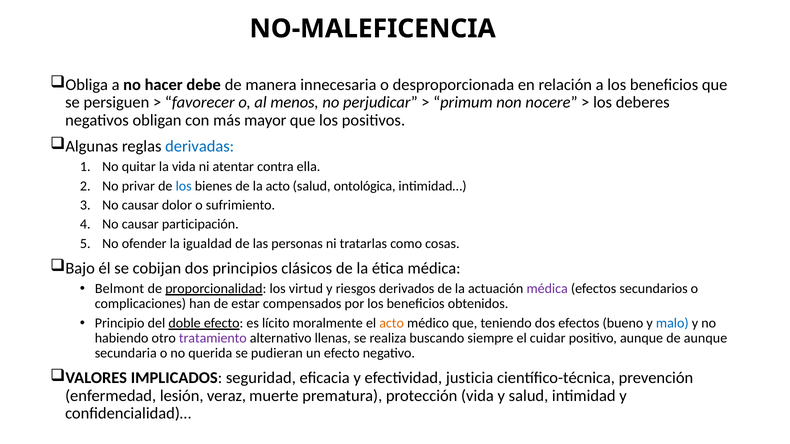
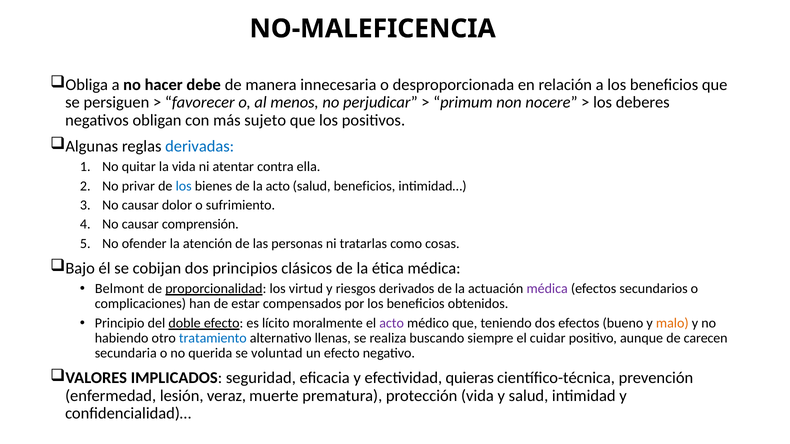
mayor: mayor -> sujeto (265, 120)
salud ontológica: ontológica -> beneficios (365, 186)
participación: participación -> comprensión (200, 225)
igualdad: igualdad -> atención (208, 244)
acto colour: orange -> purple (392, 323)
malo colour: blue -> orange (672, 323)
tratamiento colour: purple -> blue (213, 338)
de aunque: aunque -> carecen (706, 338)
pudieran: pudieran -> voluntad (277, 354)
justicia: justicia -> quieras (470, 378)
